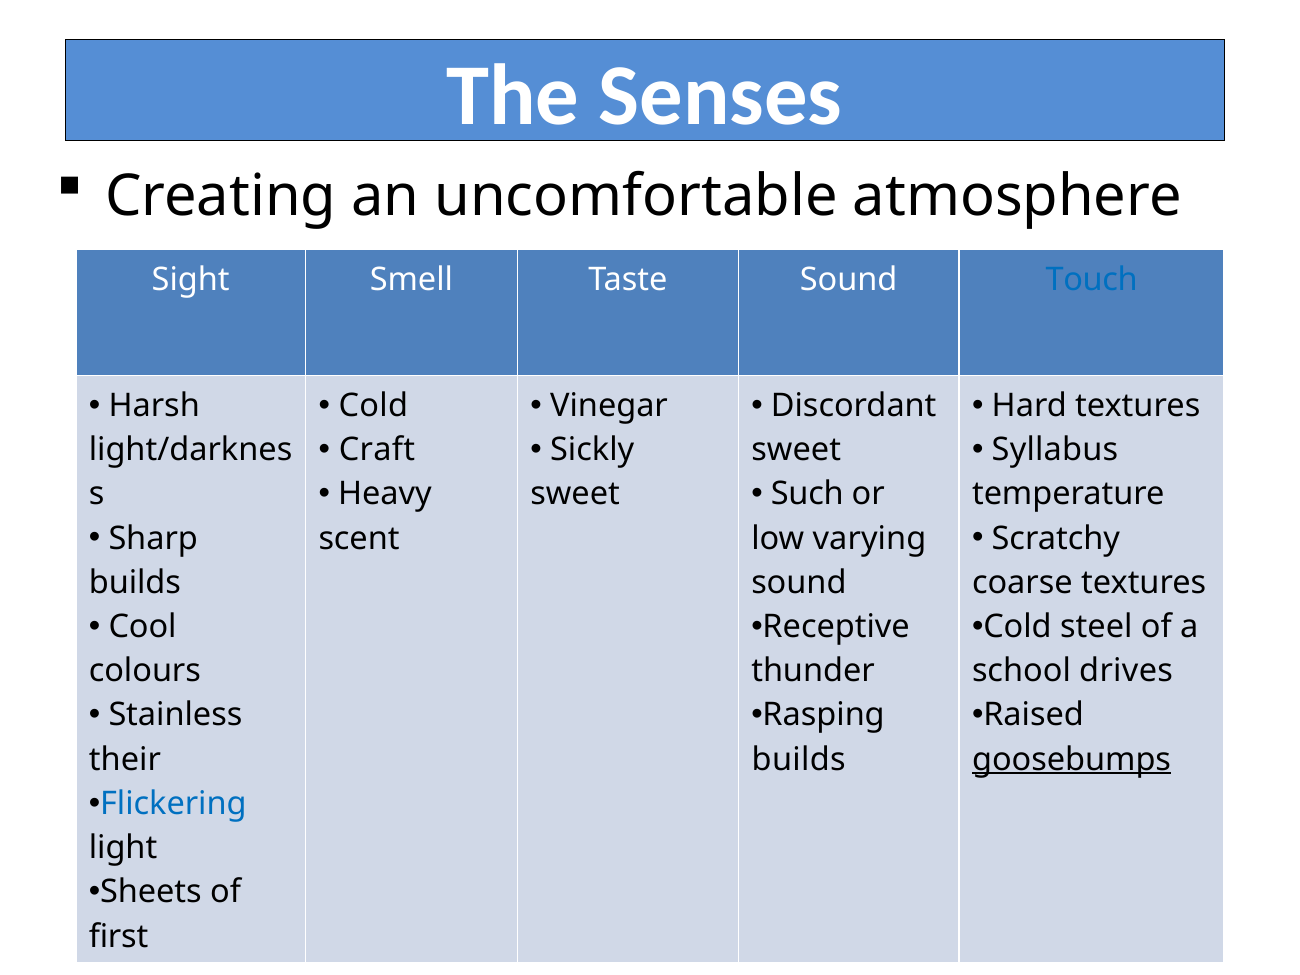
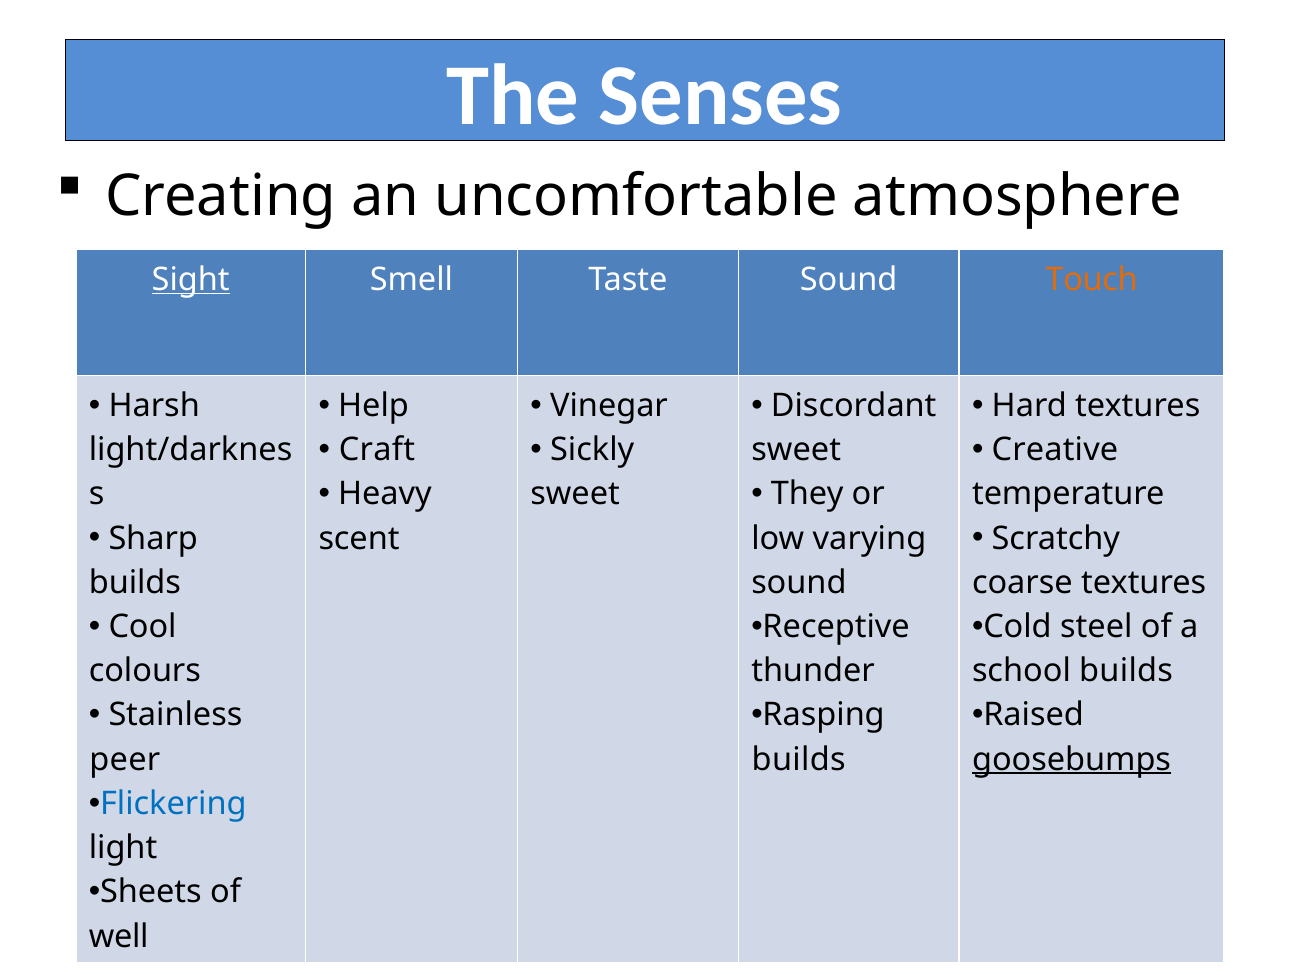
Sight underline: none -> present (191, 280)
Touch colour: blue -> orange (1092, 280)
Cold: Cold -> Help (374, 406)
Syllabus: Syllabus -> Creative (1055, 450)
Such: Such -> They (807, 494)
school drives: drives -> builds (1126, 671)
their: their -> peer (125, 759)
first: first -> well (119, 936)
